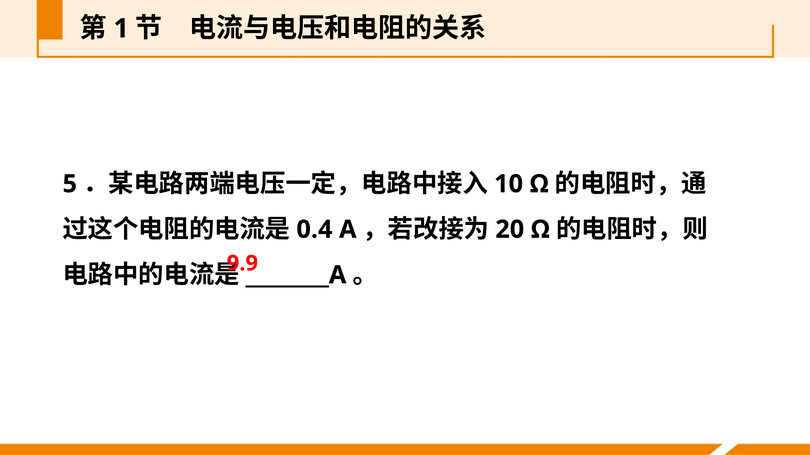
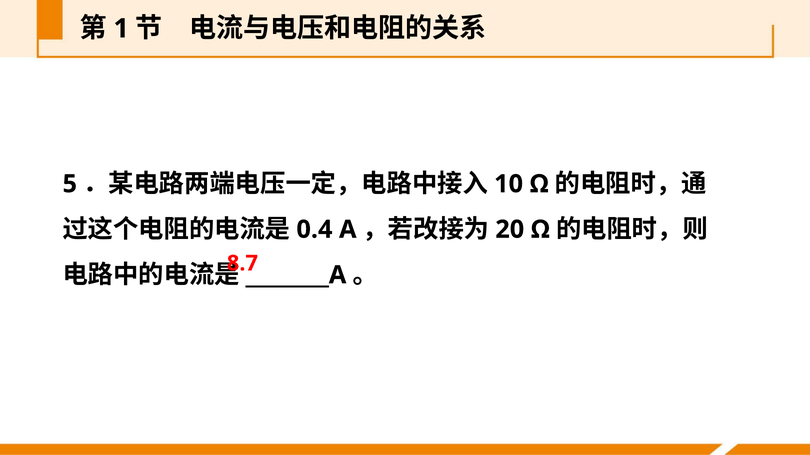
9.9: 9.9 -> 8.7 (242, 264)
